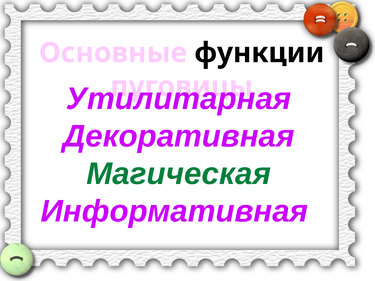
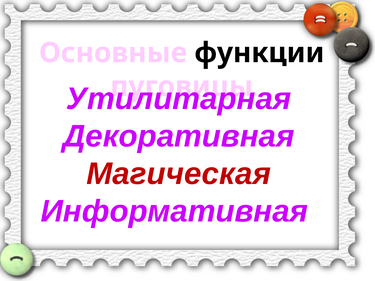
Магическая colour: green -> red (179, 174)
